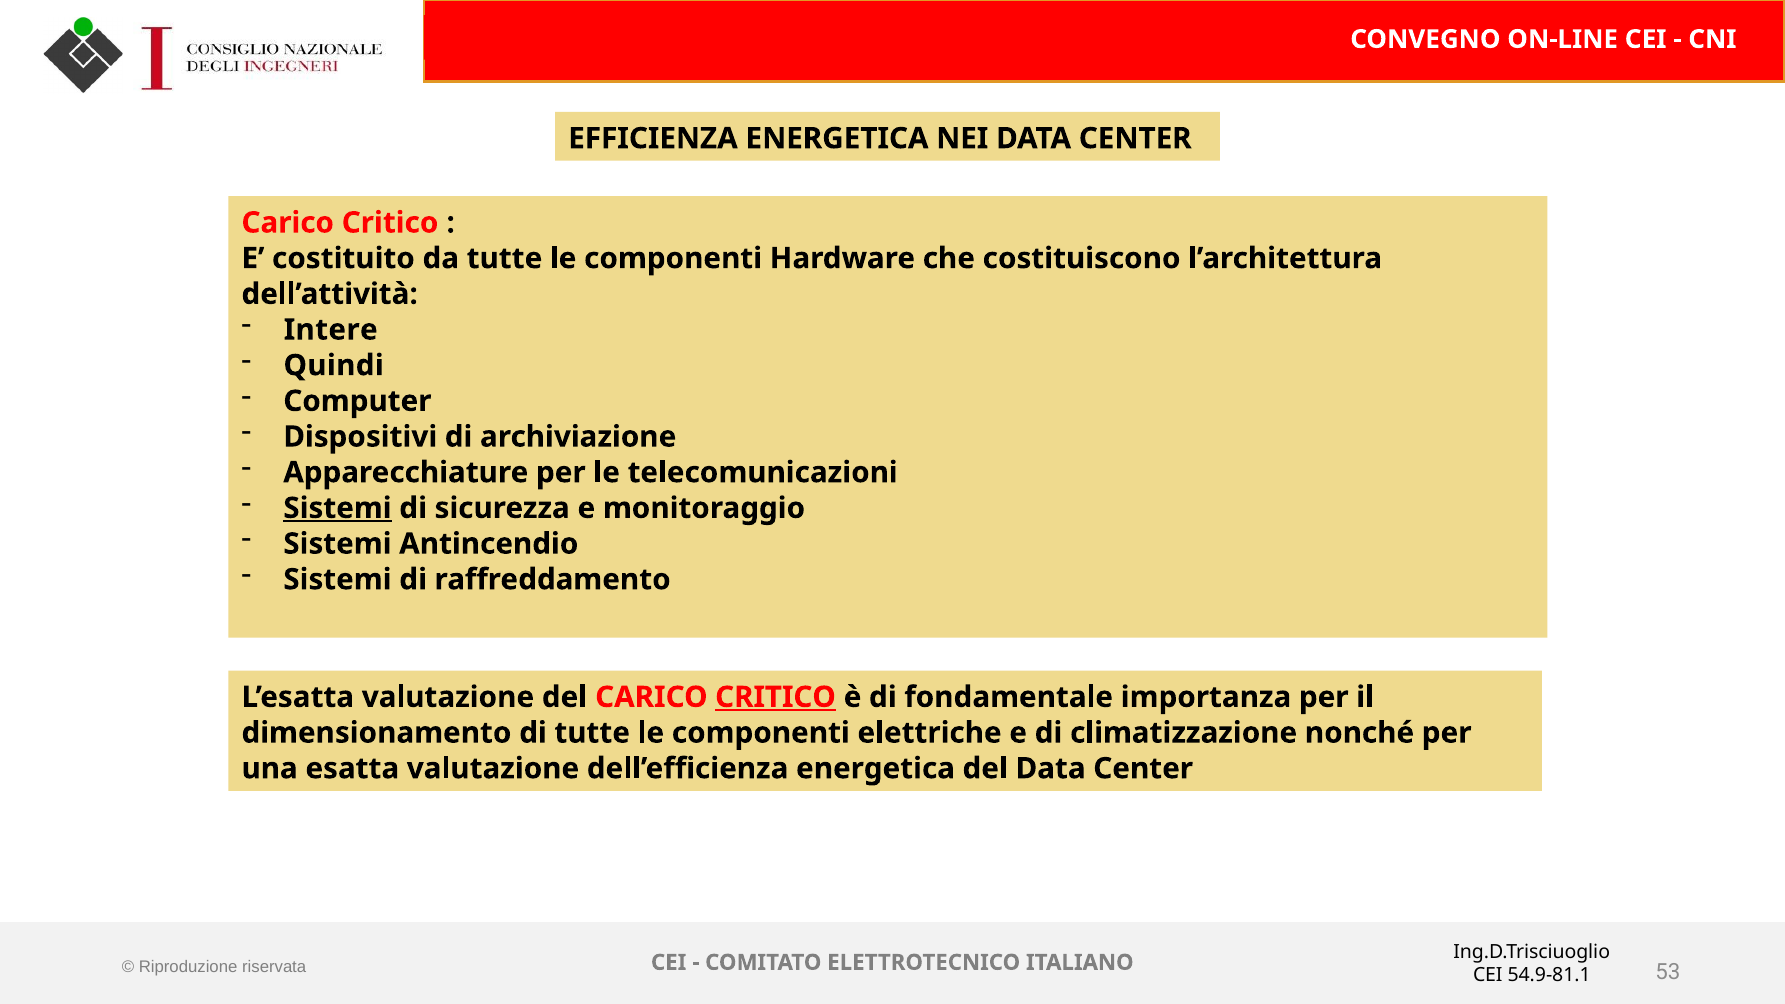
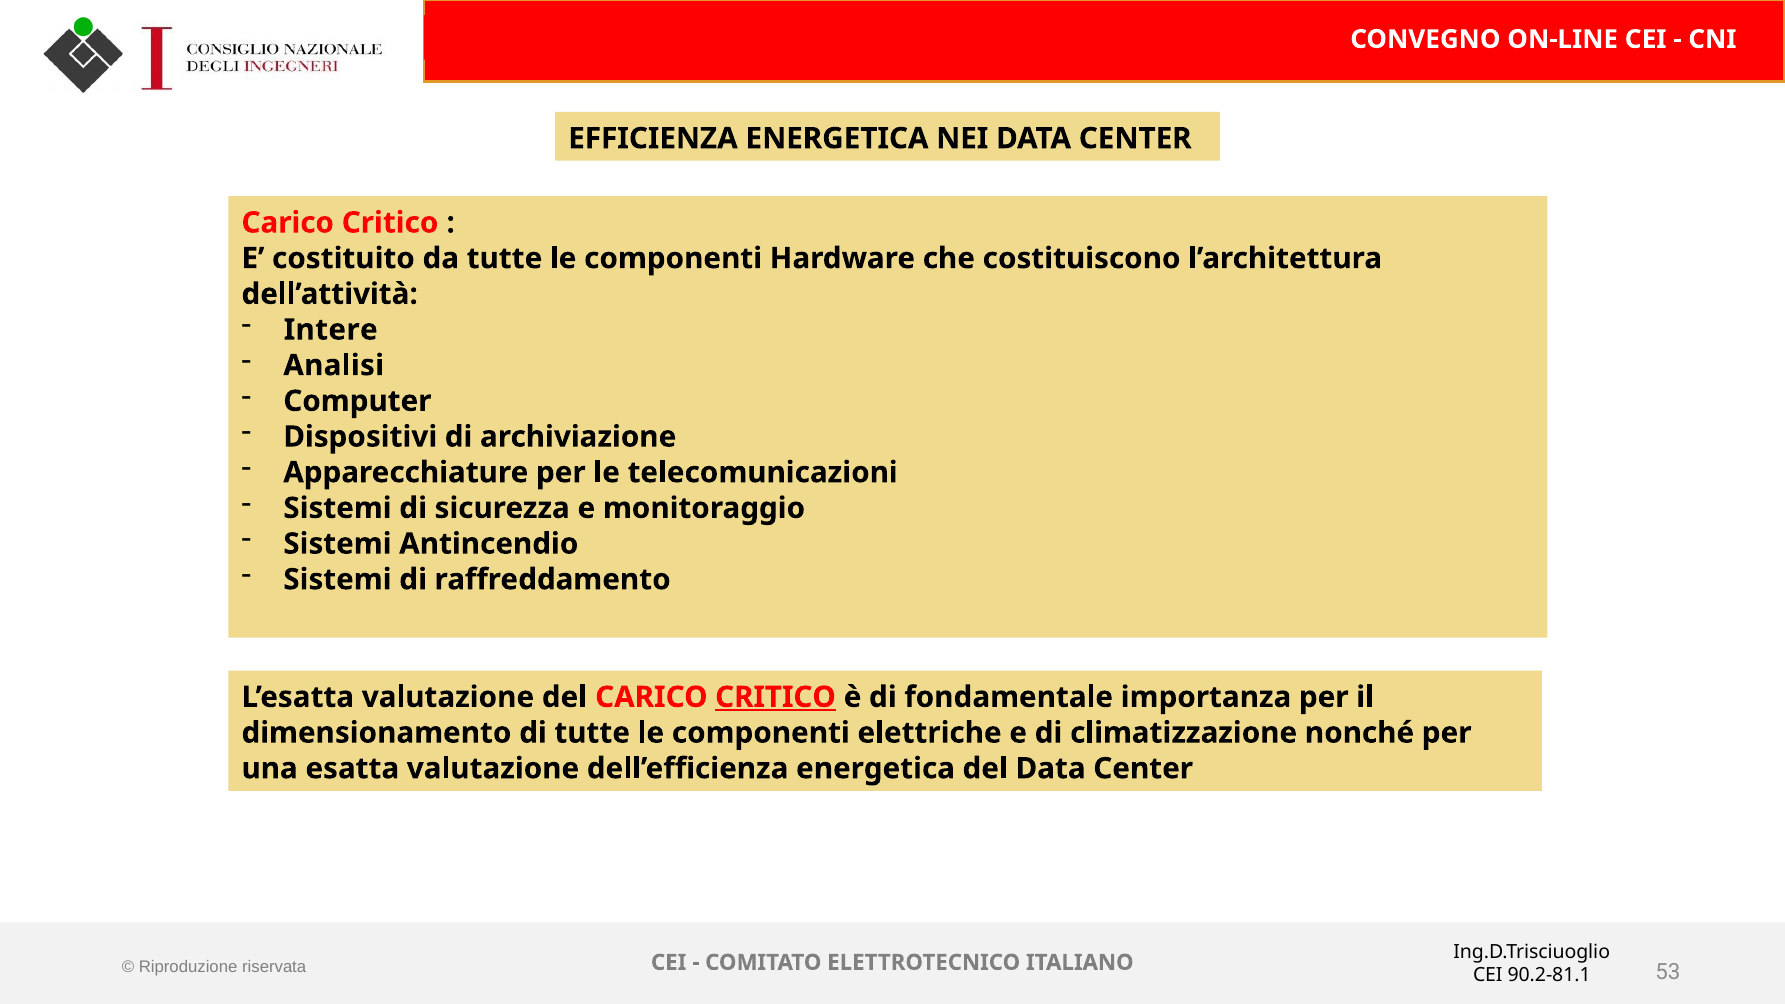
Quindi: Quindi -> Analisi (334, 365)
Sistemi underline: present -> none (337, 508)
54.9-81.1: 54.9-81.1 -> 90.2-81.1 (1549, 976)
